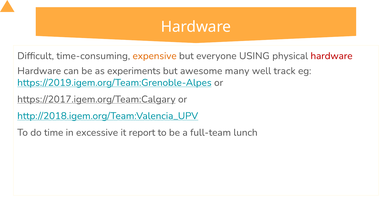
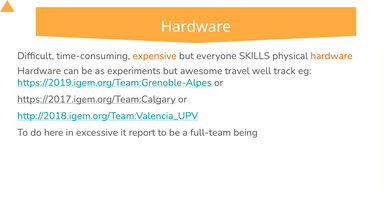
USING: USING -> SKILLS (254, 56)
hardware colour: red -> orange (332, 56)
many: many -> travel (237, 71)
time: time -> here (54, 133)
lunch: lunch -> being (246, 133)
